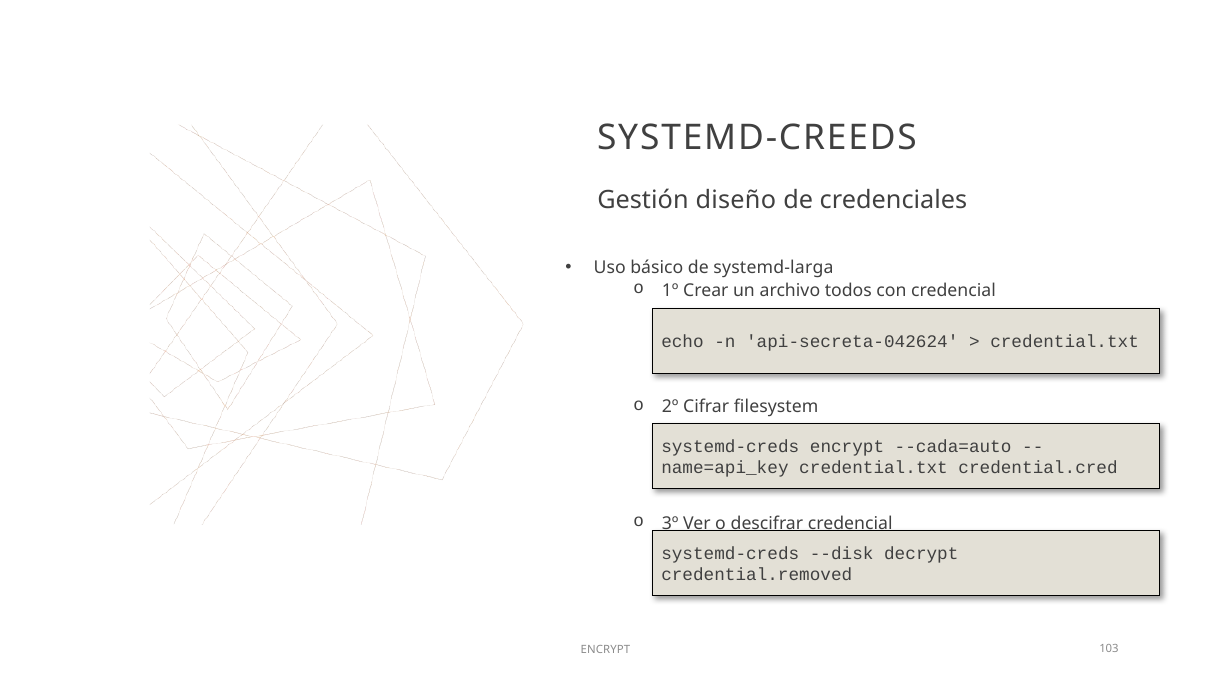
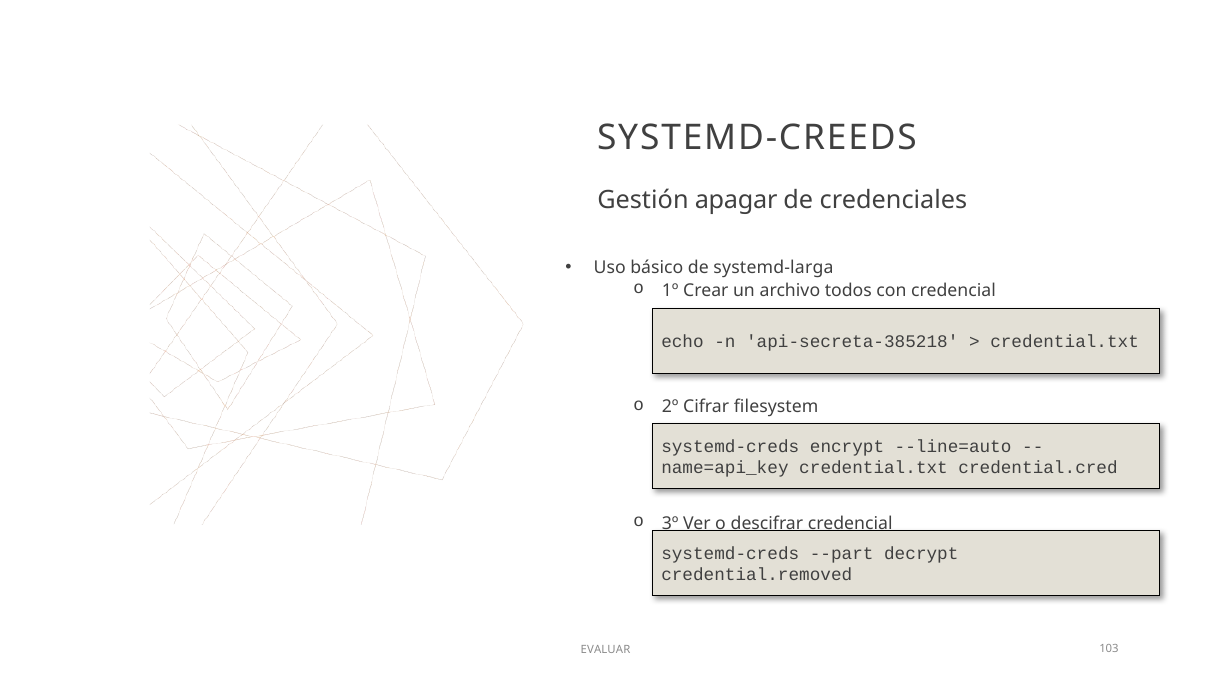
diseño: diseño -> apagar (736, 200)
api-secreta-042624: api-secreta-042624 -> api-secreta-385218 (852, 342)
--cada=auto: --cada=auto -> --line=auto (953, 447)
--disk: --disk -> --part (842, 554)
ENCRYPT: ENCRYPT -> EVALUAR (605, 650)
